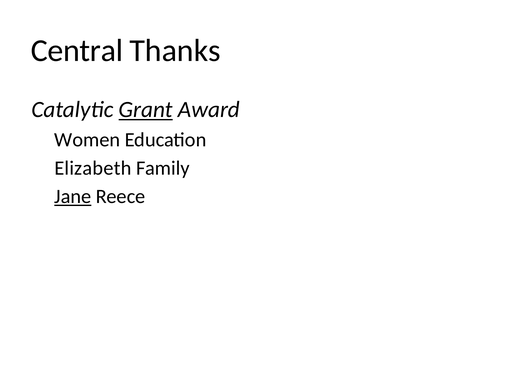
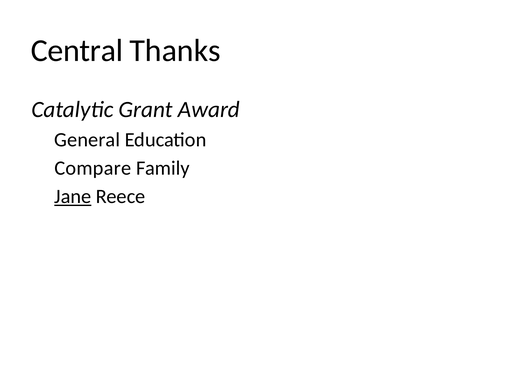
Grant underline: present -> none (146, 110)
Women: Women -> General (87, 140)
Elizabeth: Elizabeth -> Compare (93, 168)
